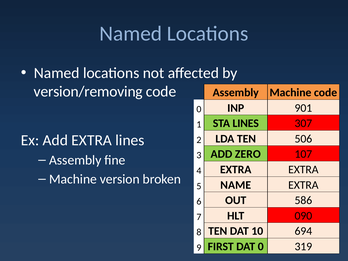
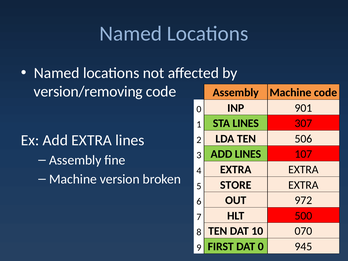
ADD ZERO: ZERO -> LINES (248, 154)
NAME: NAME -> STORE (236, 185)
586: 586 -> 972 (303, 200)
090: 090 -> 500 (303, 216)
694: 694 -> 070 (303, 231)
319: 319 -> 945 (303, 247)
